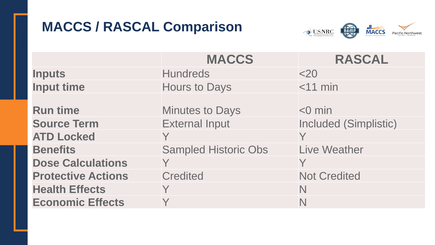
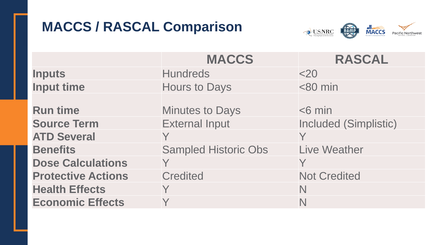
<11: <11 -> <80 (308, 87)
<0: <0 -> <6 (305, 110)
Locked: Locked -> Several (76, 137)
